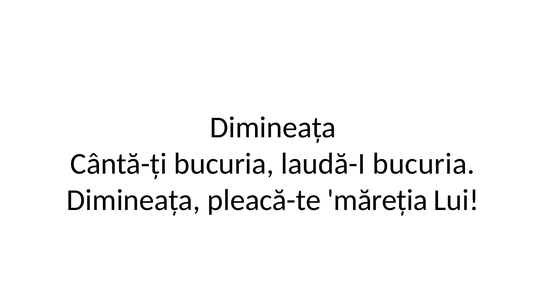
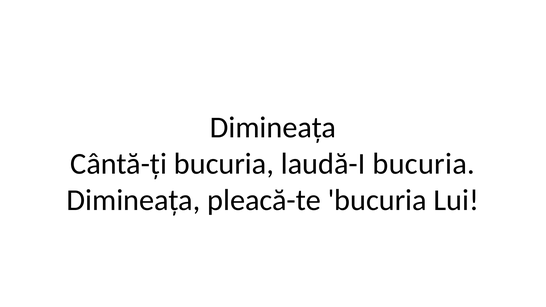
pleacă-te măreția: măreția -> bucuria (377, 200)
